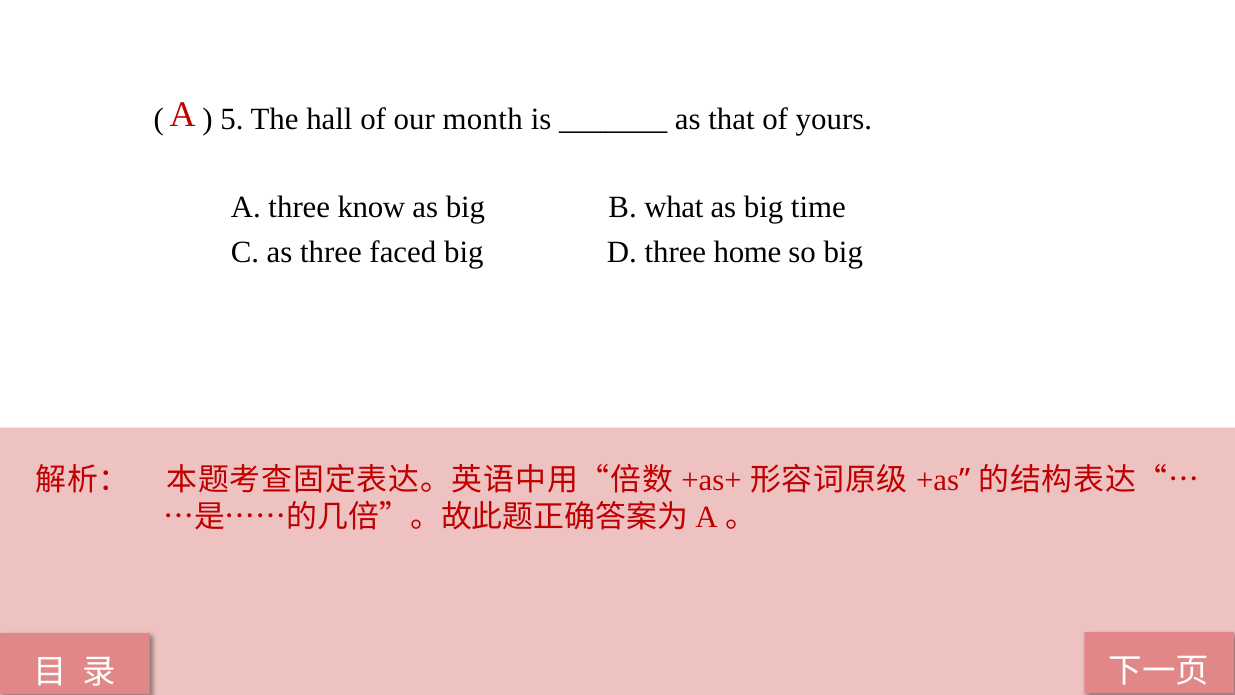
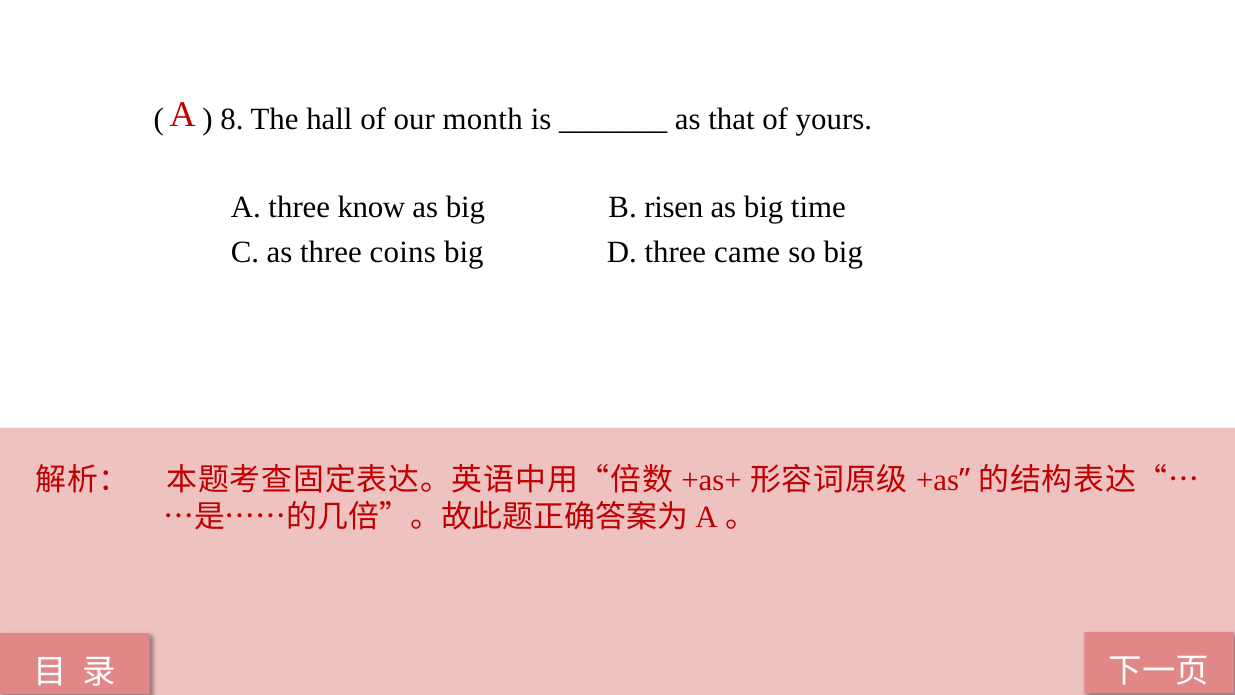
5: 5 -> 8 (232, 119)
what: what -> risen (674, 208)
faced: faced -> coins (403, 252)
home: home -> came (747, 252)
